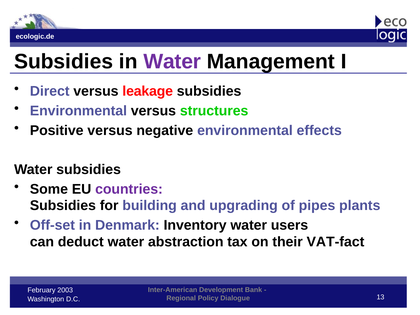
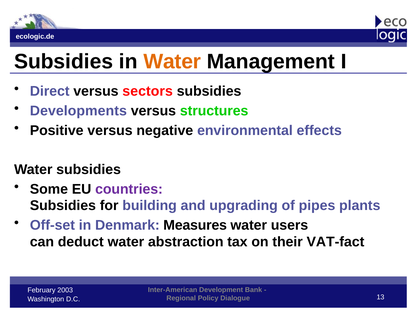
Water colour: purple -> orange (172, 62)
leakage: leakage -> sectors (148, 91)
Environmental: Environmental -> Developments (78, 111)
Inventory: Inventory -> Measures (195, 225)
